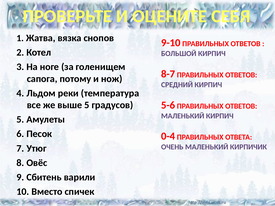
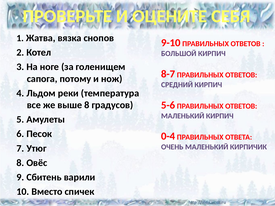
выше 5: 5 -> 8 (87, 105)
